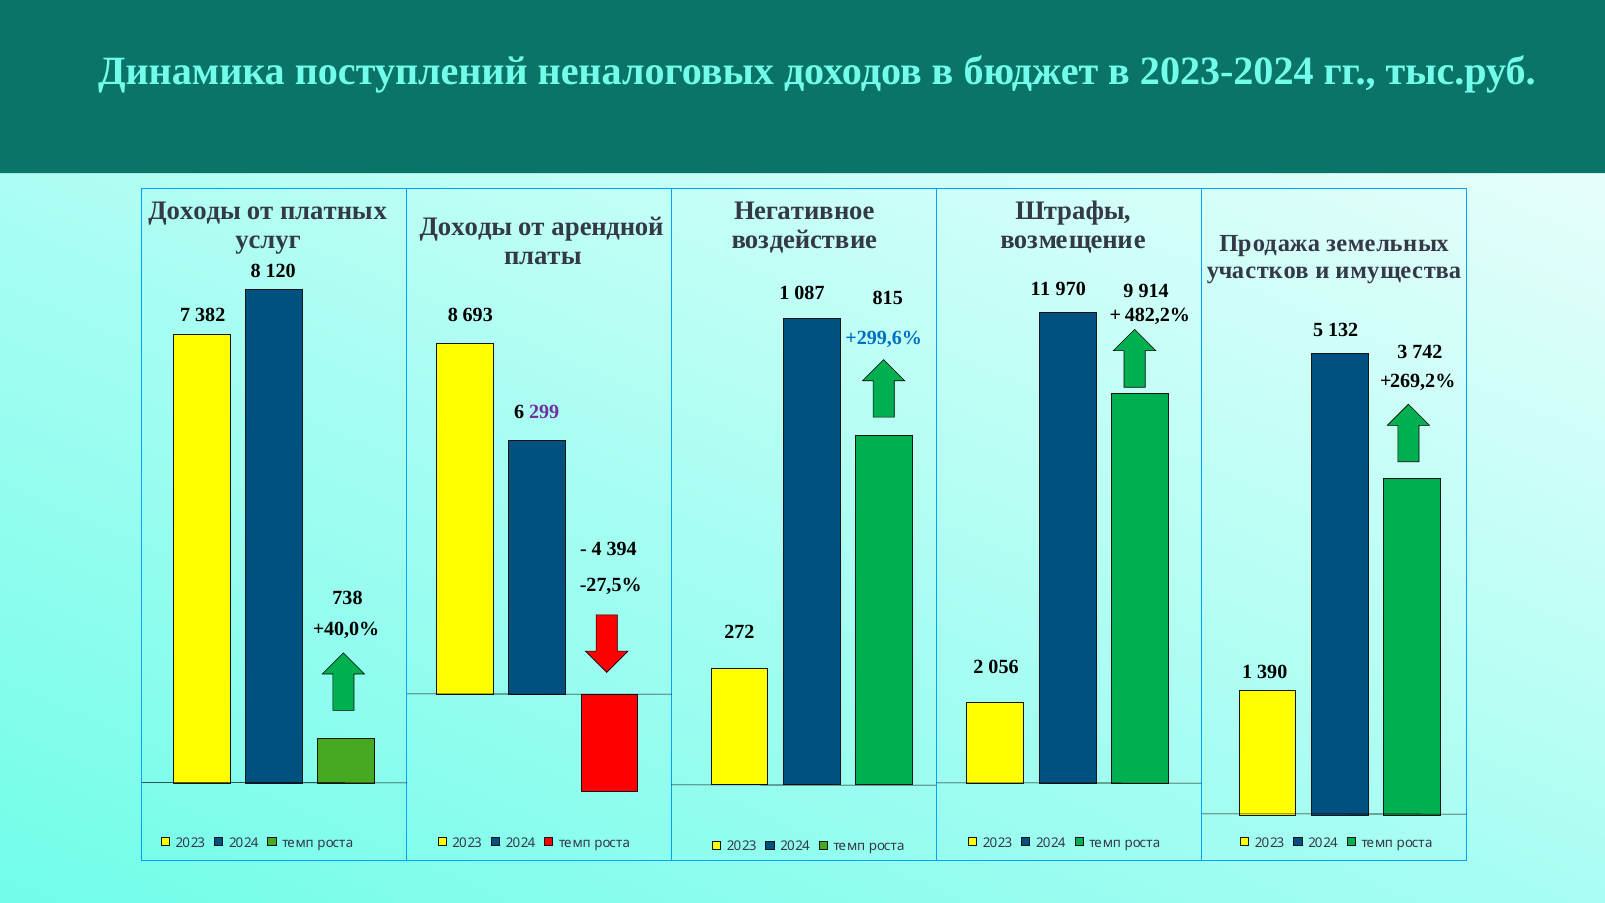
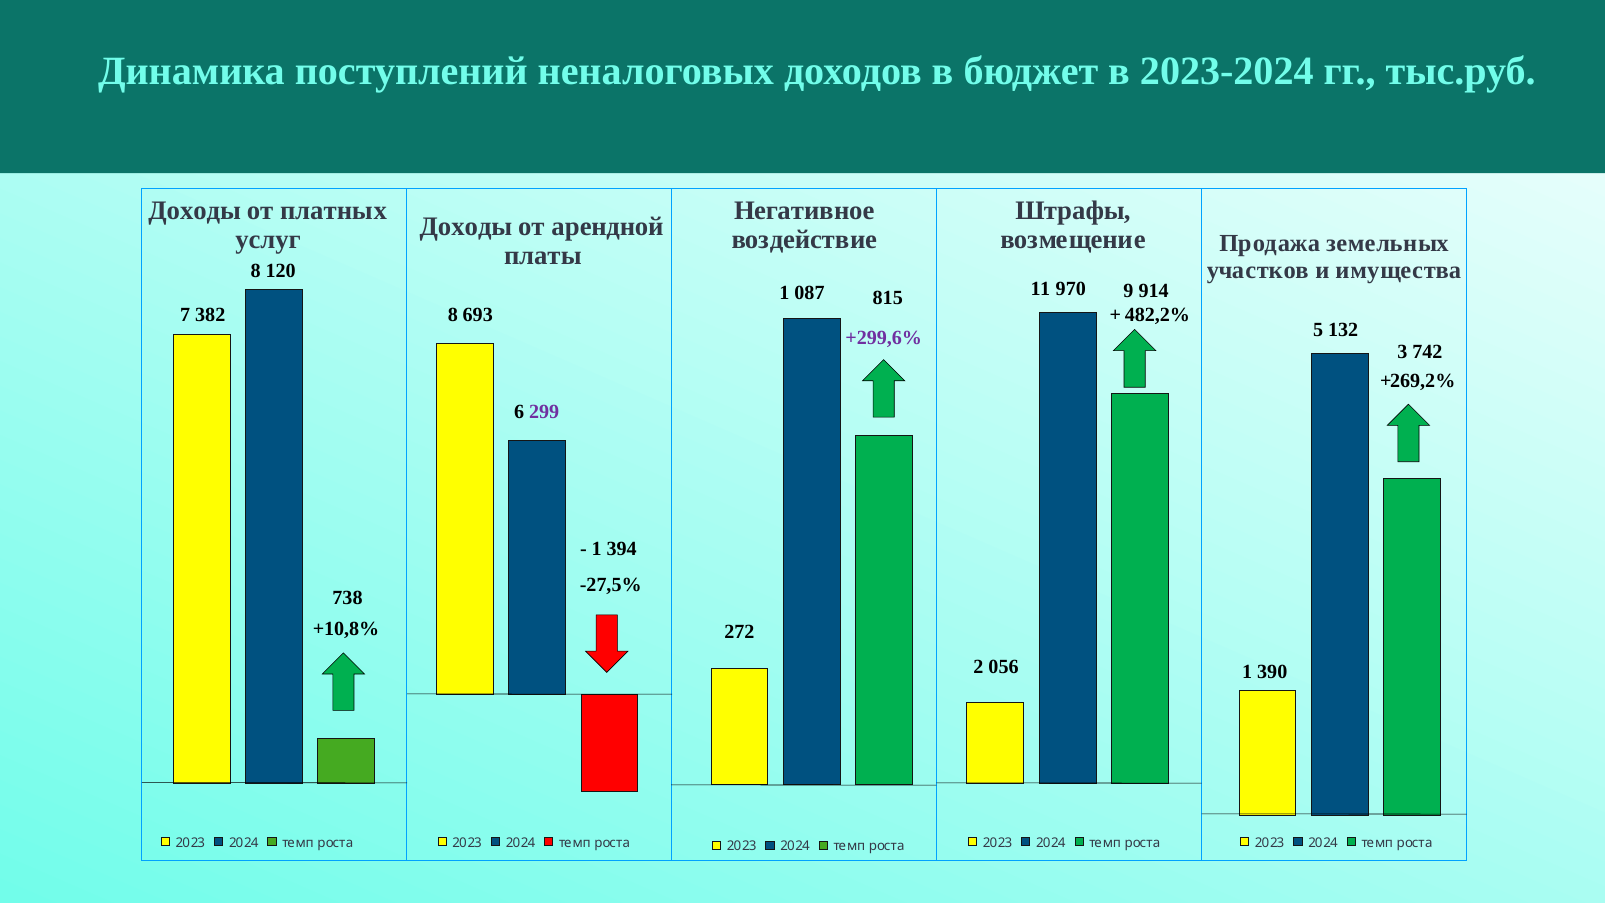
+299,6% colour: blue -> purple (884, 337)
4: 4 -> 1 (597, 549)
+40,0%: +40,0% -> +10,8% (346, 629)
